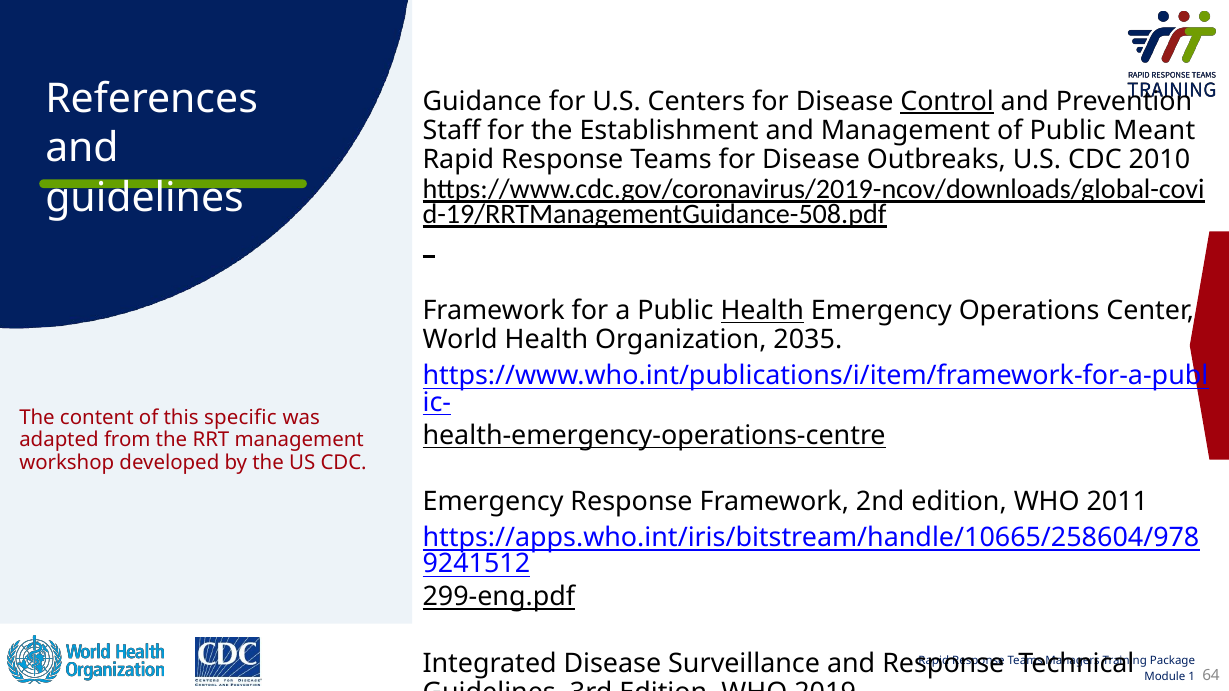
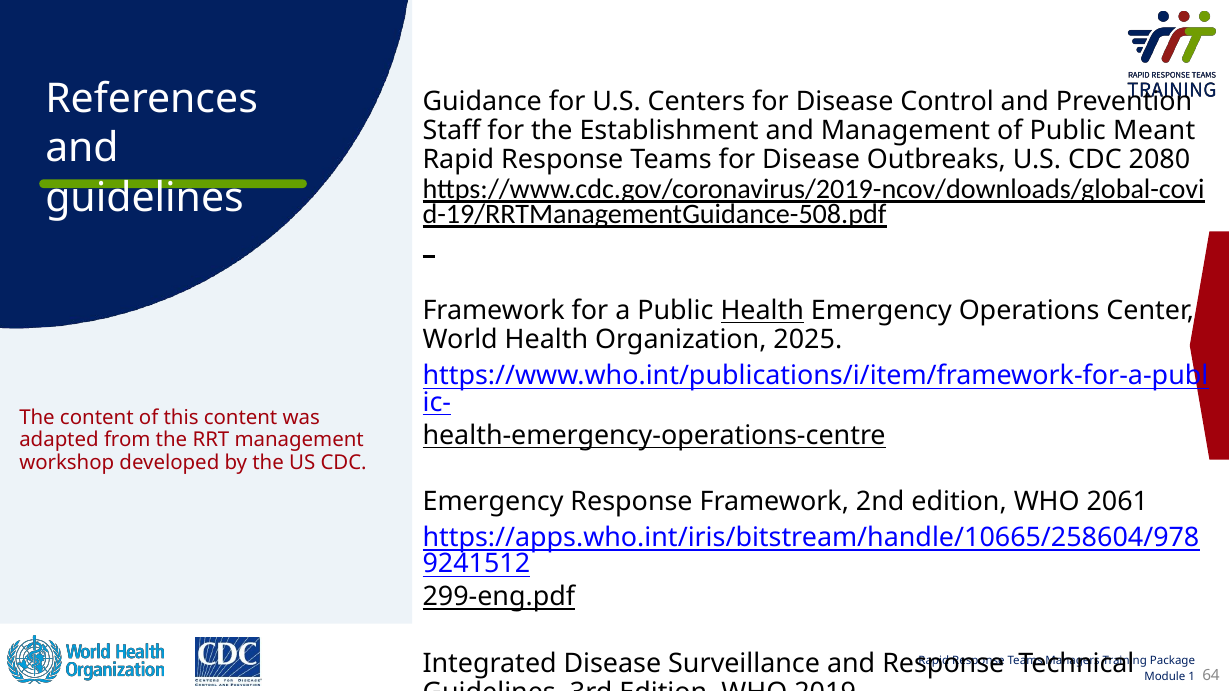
Control underline: present -> none (947, 101)
2010: 2010 -> 2080 (1159, 160)
2035: 2035 -> 2025 (808, 340)
this specific: specific -> content (241, 418)
2011: 2011 -> 2061 (1117, 502)
